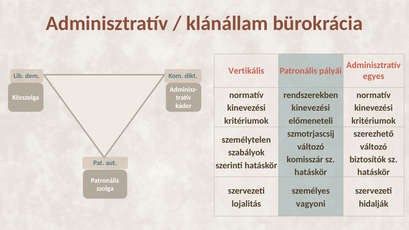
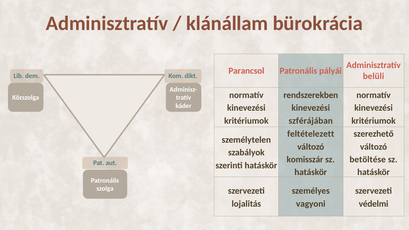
Vertikális: Vertikális -> Parancsol (246, 71)
egyes: egyes -> belüli (374, 76)
előmeneteli: előmeneteli -> szférájában (311, 121)
szmotrjascsij: szmotrjascsij -> feltételezett (311, 134)
biztosítók: biztosítók -> betöltése (368, 160)
hidalják: hidalják -> védelmi (374, 204)
